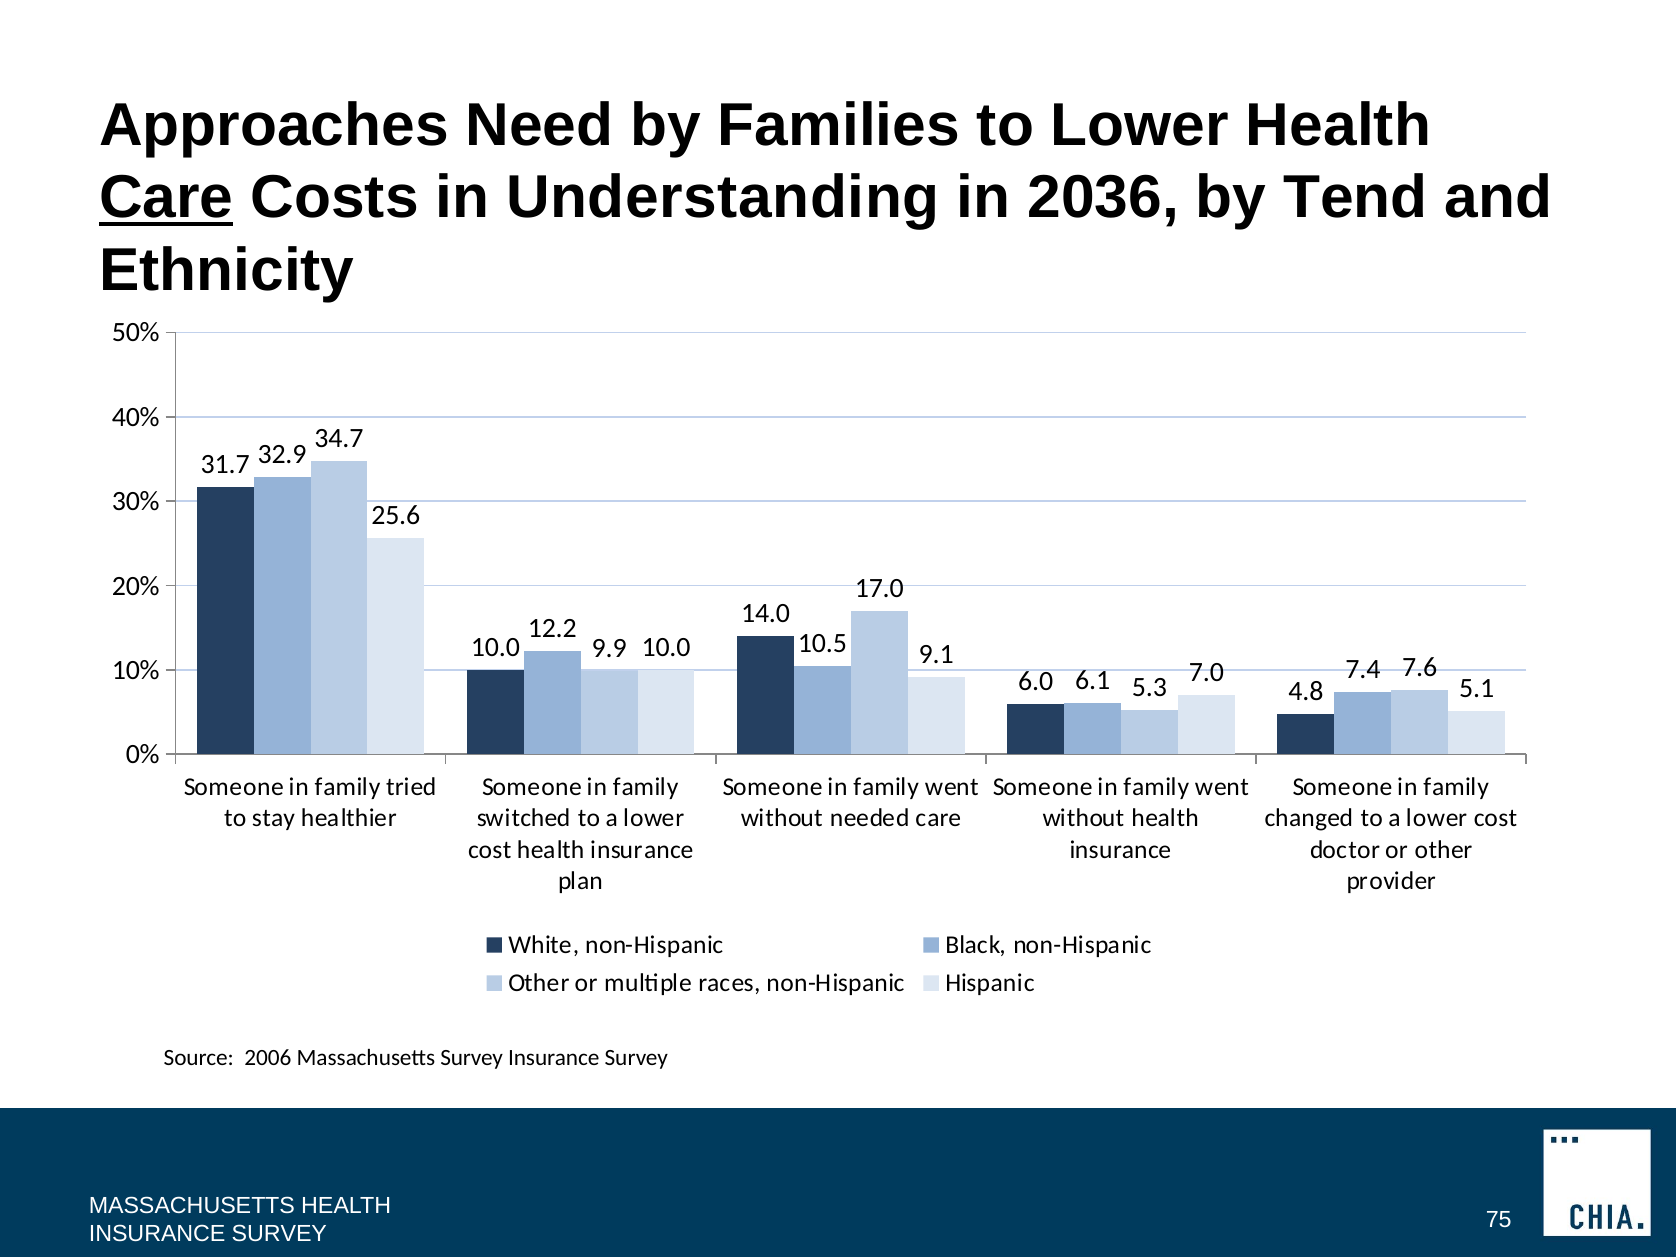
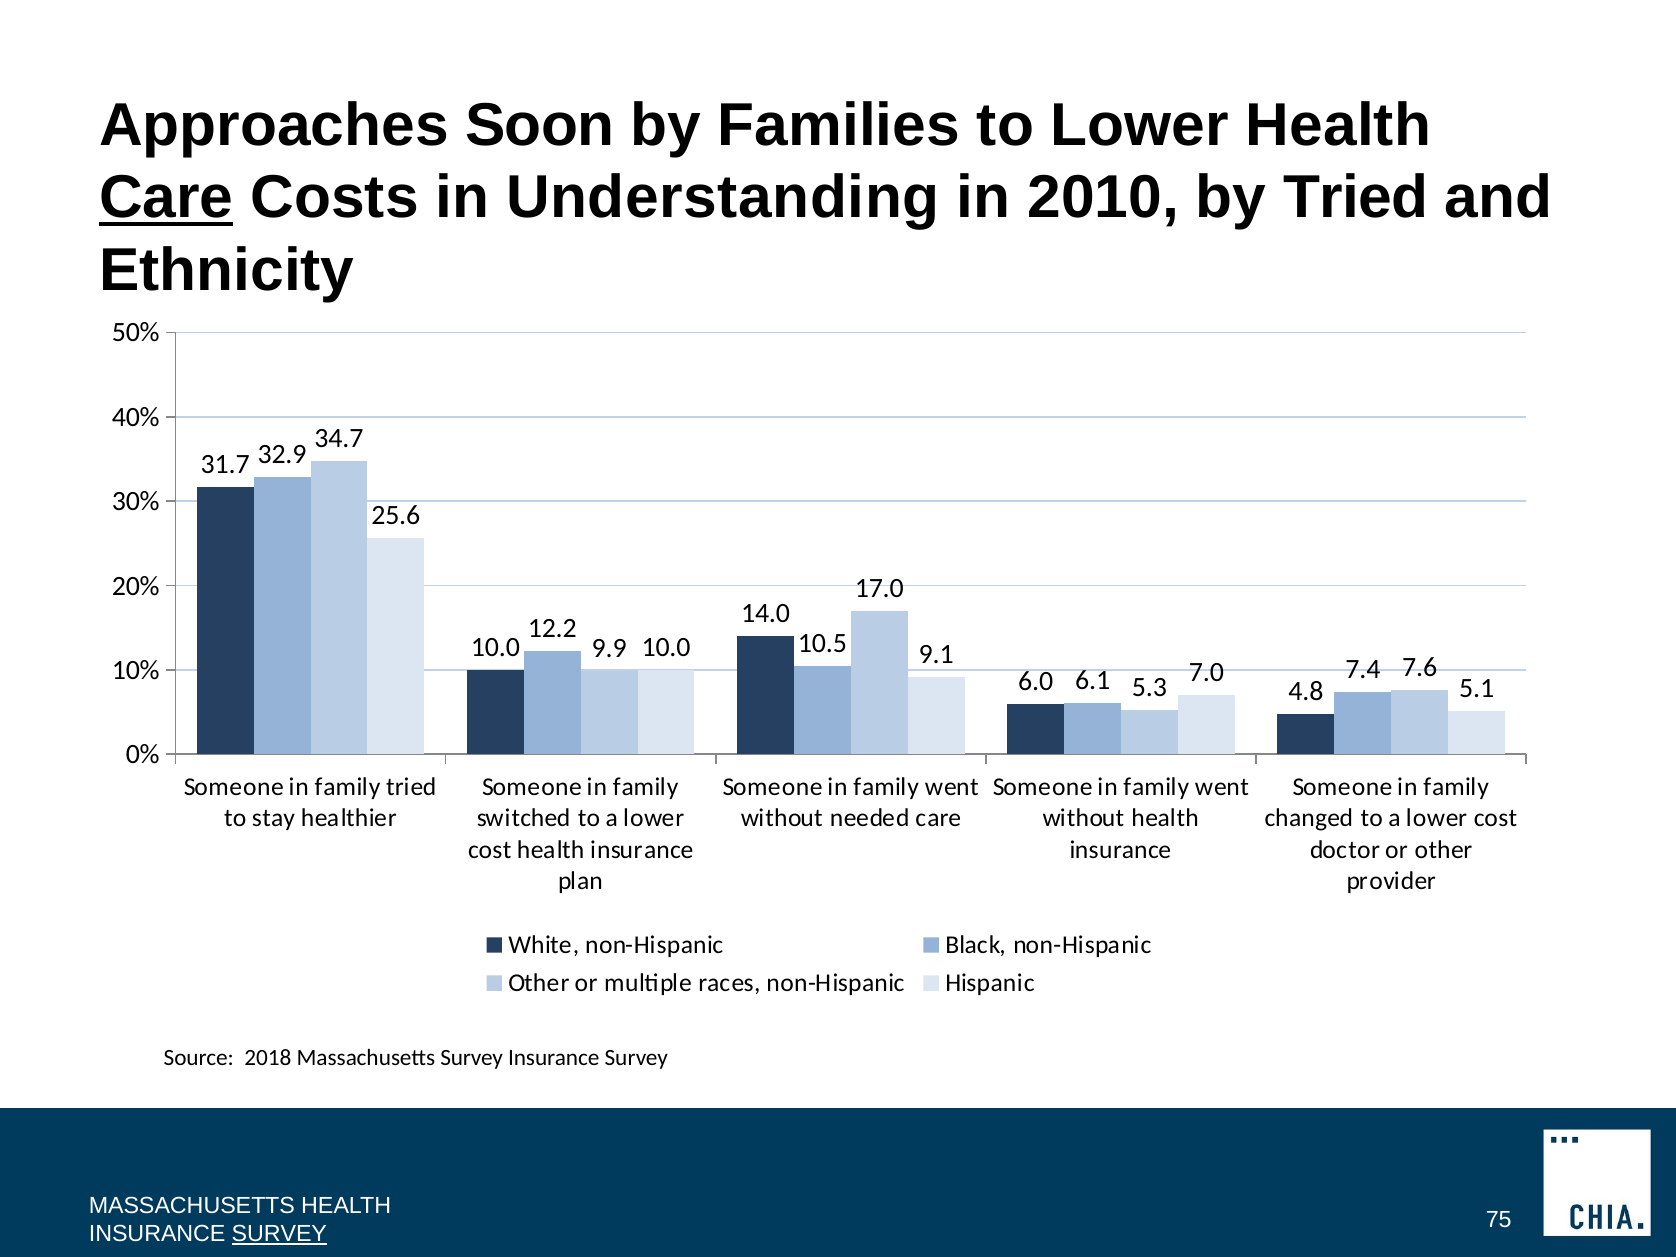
Need: Need -> Soon (540, 125)
2036: 2036 -> 2010 (1103, 198)
by Tend: Tend -> Tried (1356, 198)
2006: 2006 -> 2018 (268, 1057)
SURVEY underline: none -> present (279, 1234)
